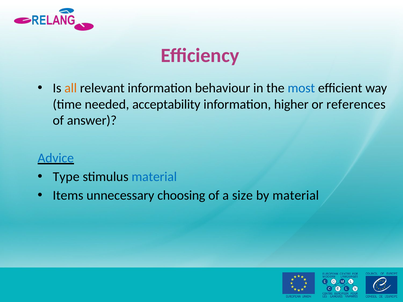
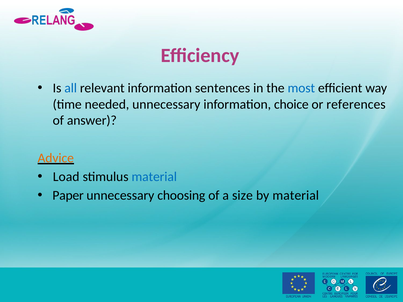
all colour: orange -> blue (71, 88)
behaviour: behaviour -> sentences (223, 88)
needed acceptability: acceptability -> unnecessary (166, 104)
higher: higher -> choice (291, 104)
Advice colour: blue -> orange (56, 158)
Type: Type -> Load (66, 177)
Items: Items -> Paper (68, 196)
